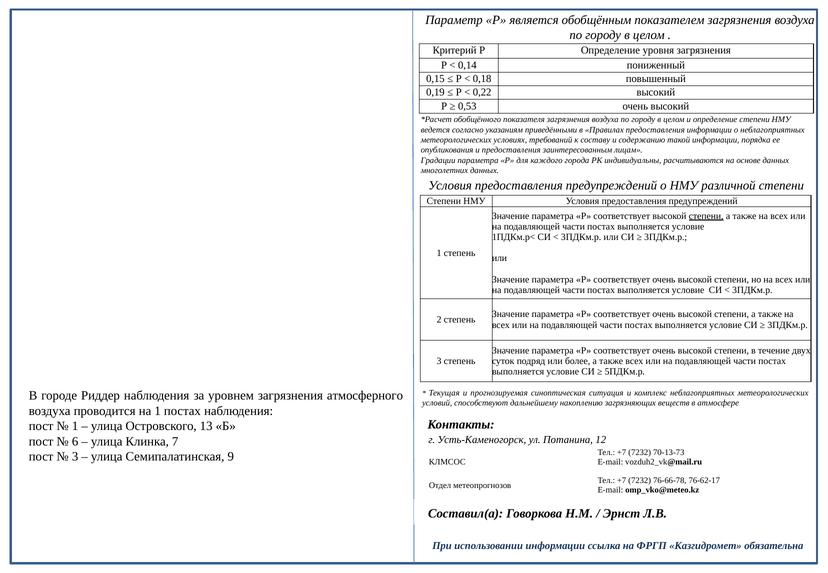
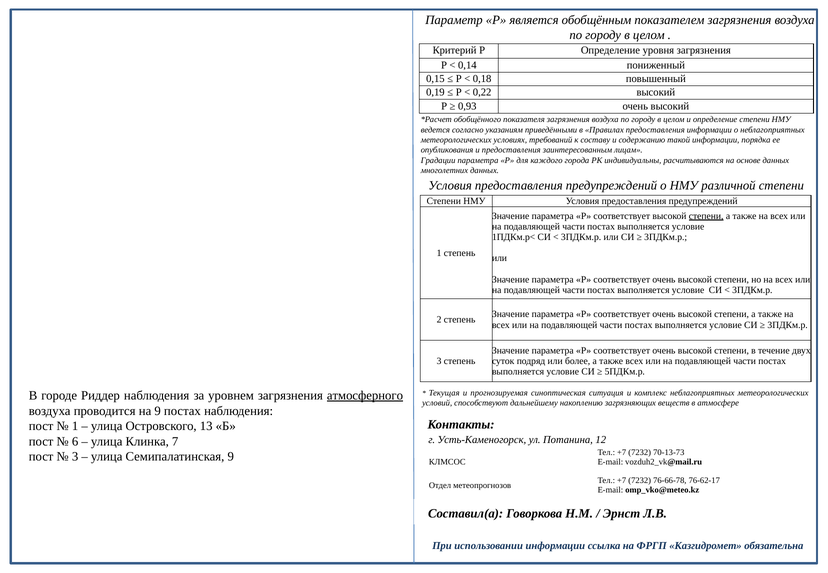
0,53: 0,53 -> 0,93 (467, 106)
атмосферного underline: none -> present (365, 396)
на 1: 1 -> 9 (158, 411)
